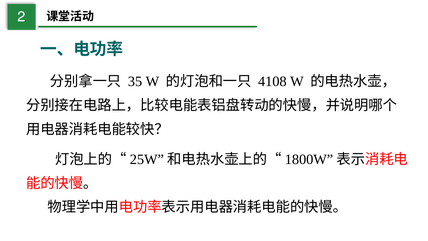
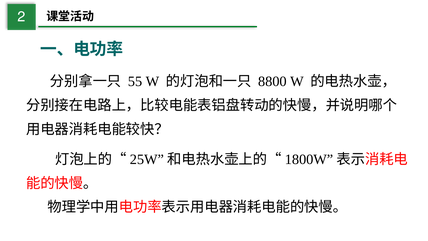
35: 35 -> 55 (135, 81)
4108: 4108 -> 8800 (272, 81)
